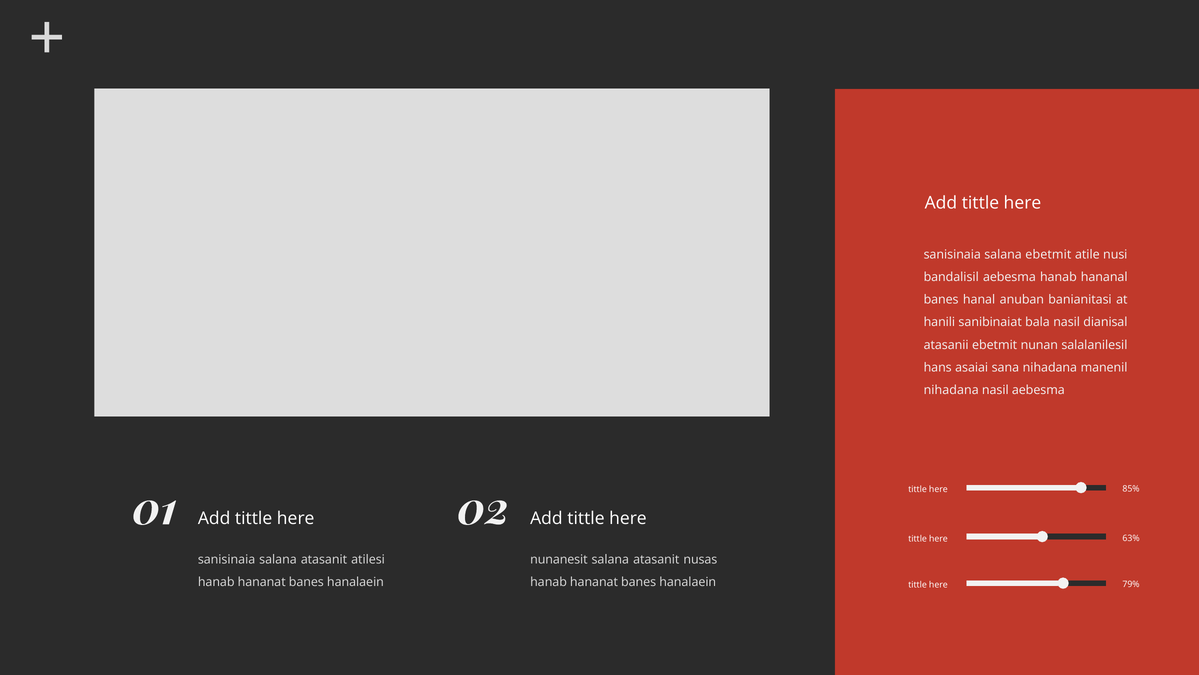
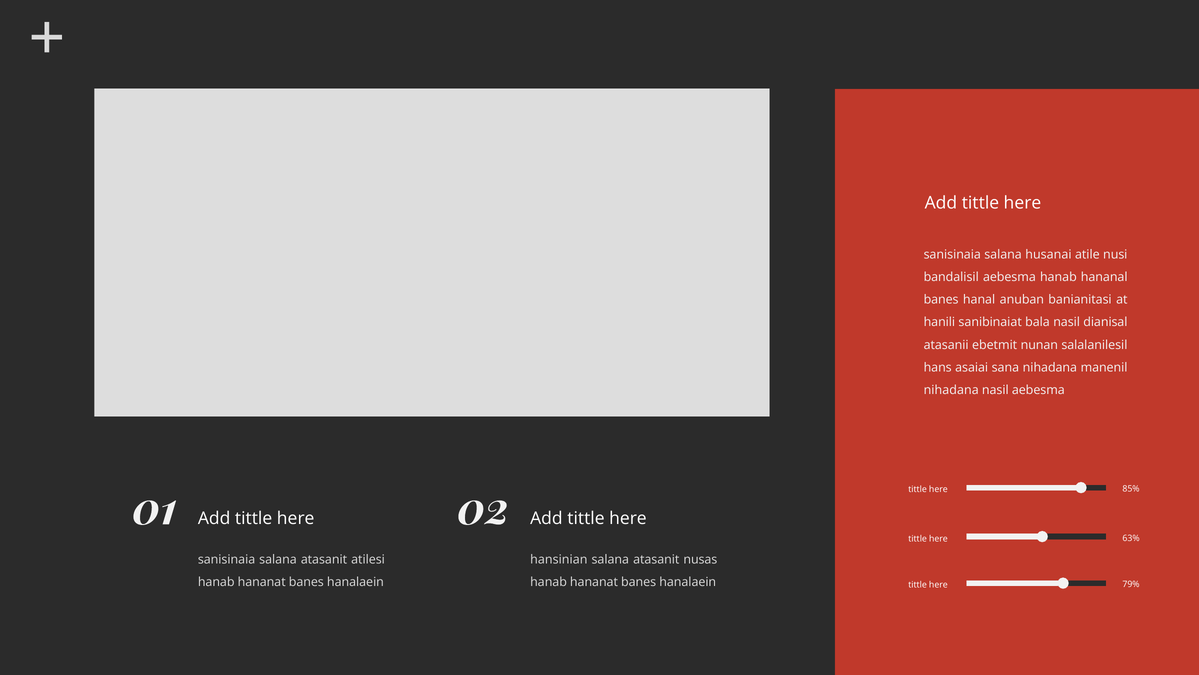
salana ebetmit: ebetmit -> husanai (1048, 255)
nunanesit: nunanesit -> hansinian (559, 559)
